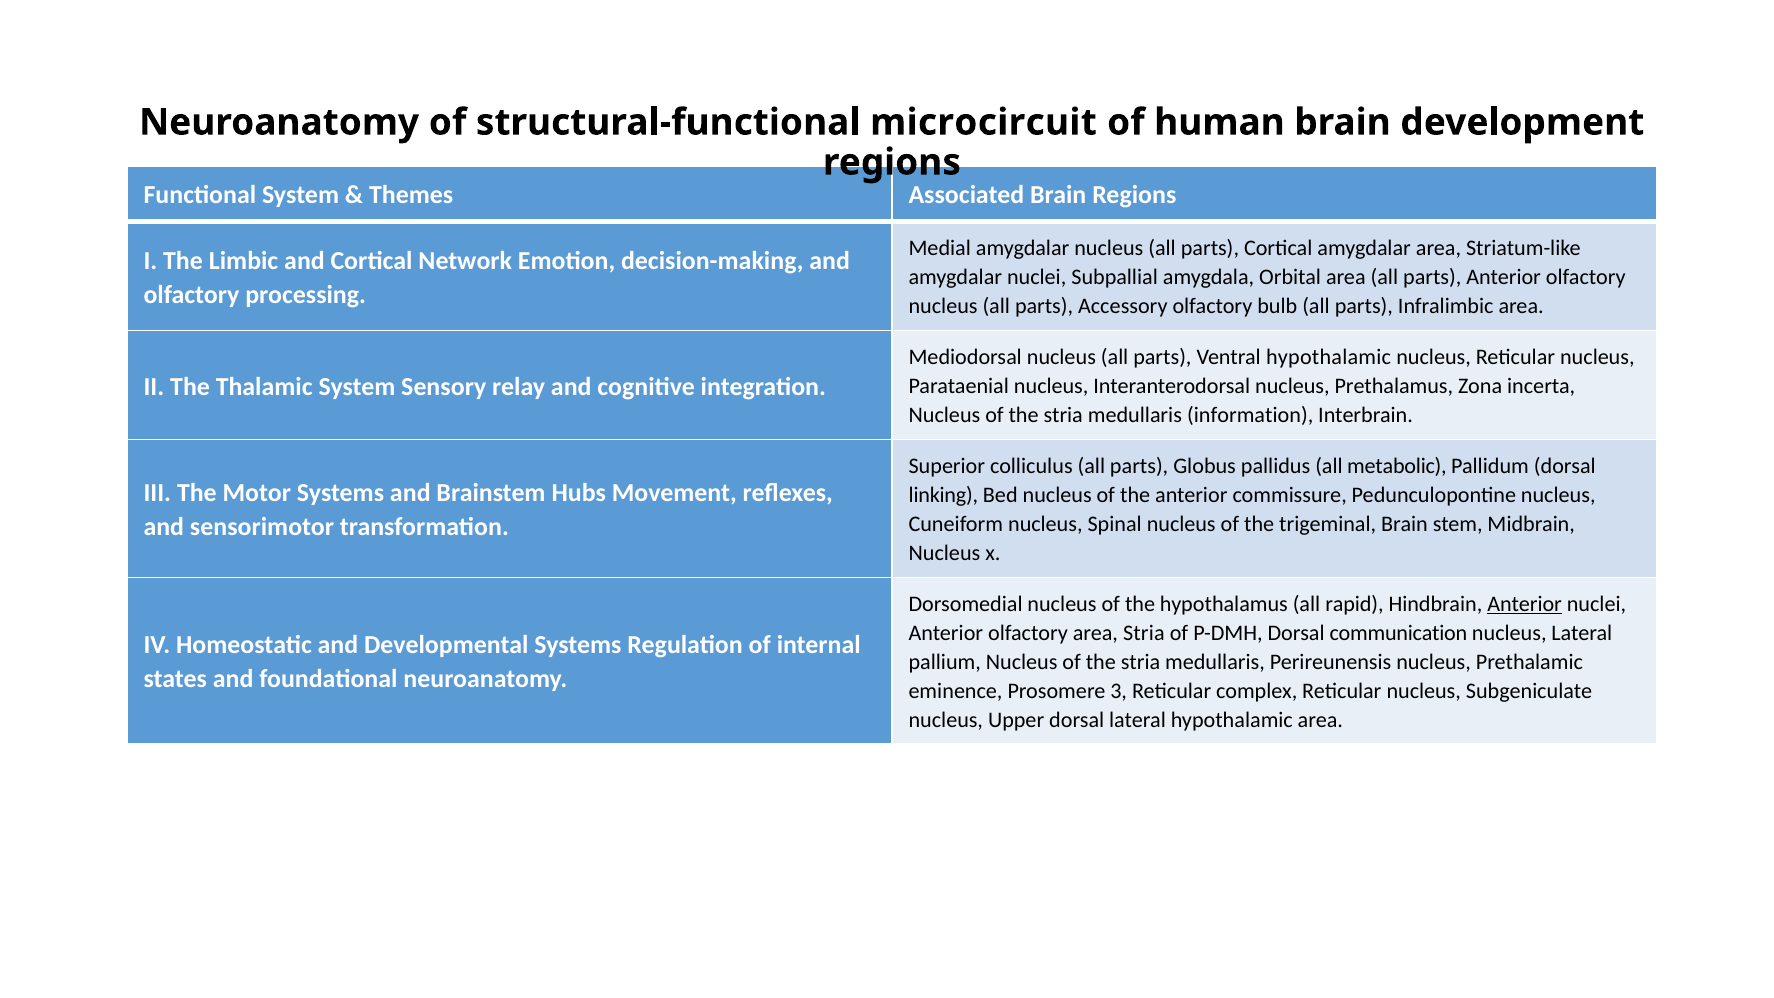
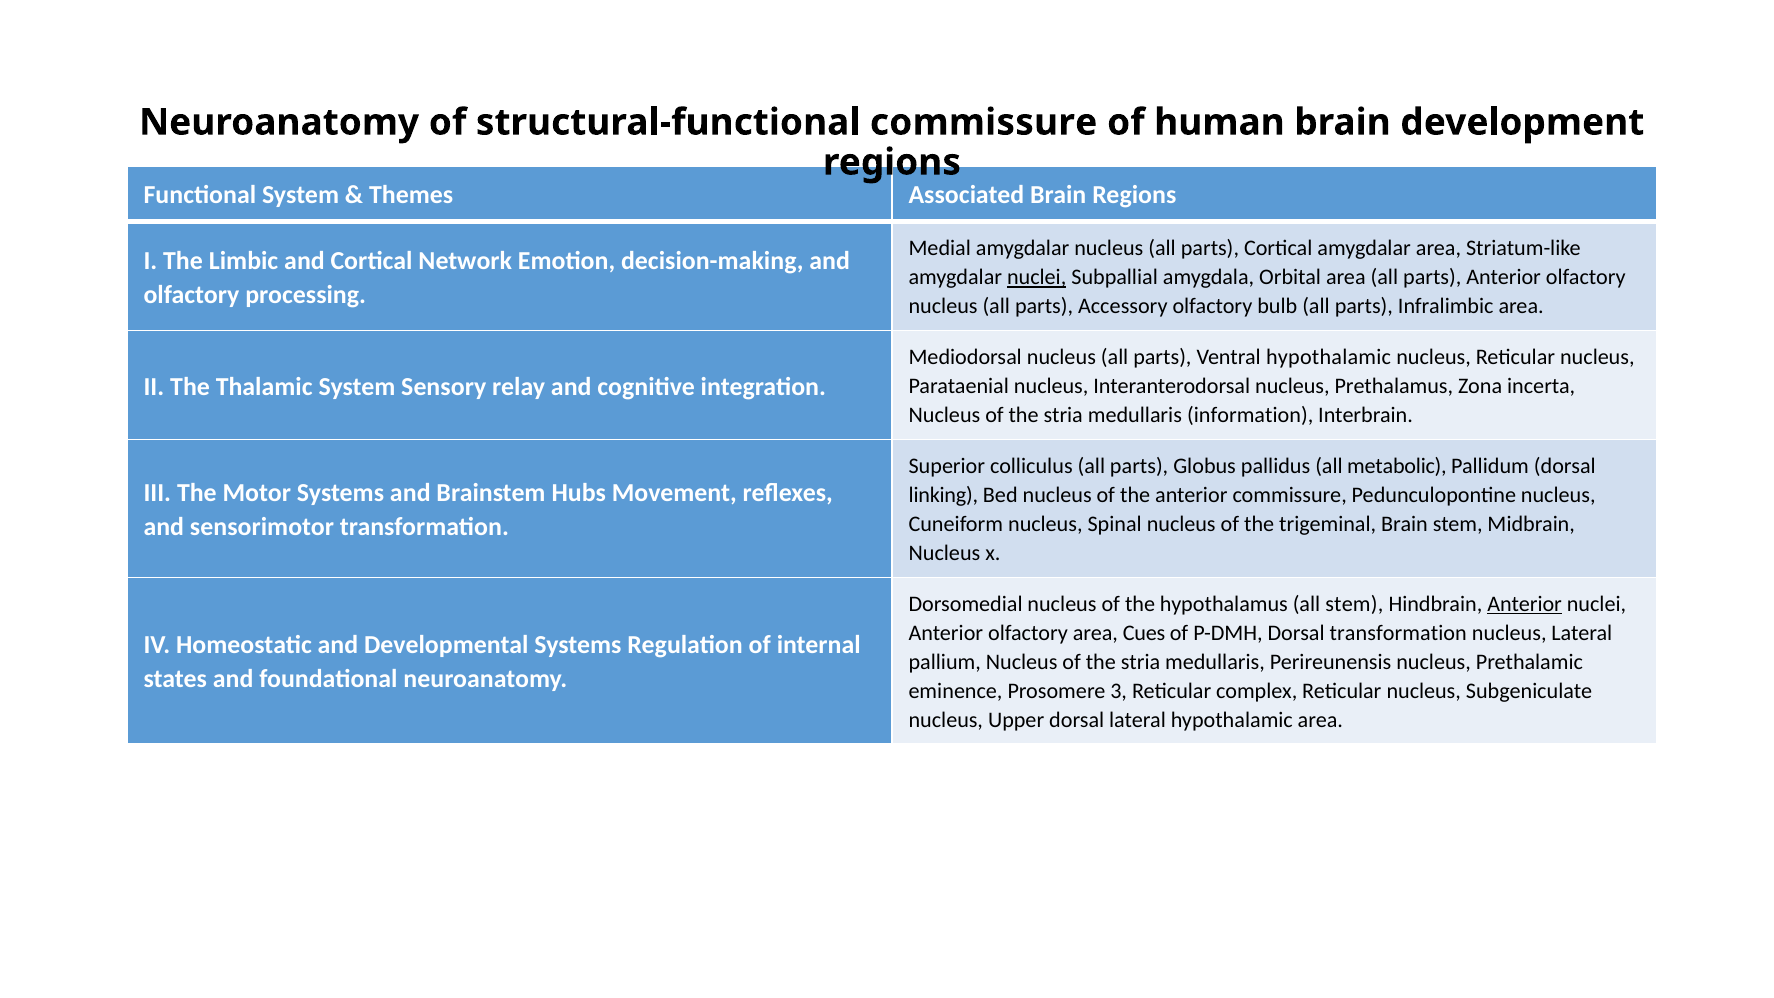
structural-functional microcircuit: microcircuit -> commissure (984, 122)
nuclei underline: none -> present (1037, 277)
all rapid: rapid -> stem (1354, 604)
area Stria: Stria -> Cues (1144, 633)
Dorsal communication: communication -> transformation (1398, 633)
